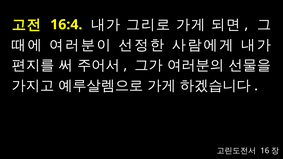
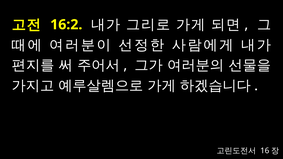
16:4: 16:4 -> 16:2 (66, 25)
